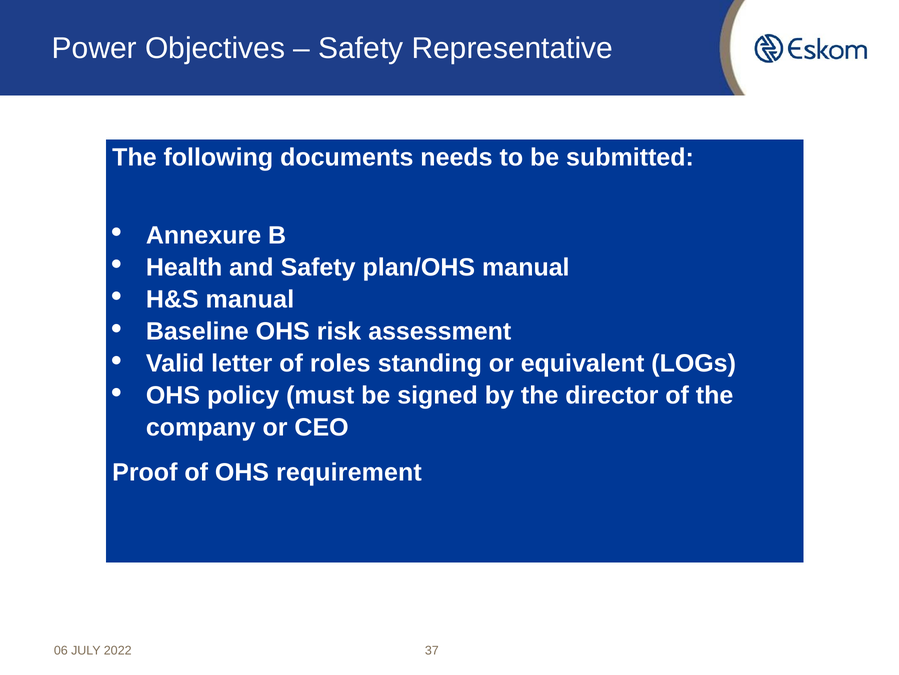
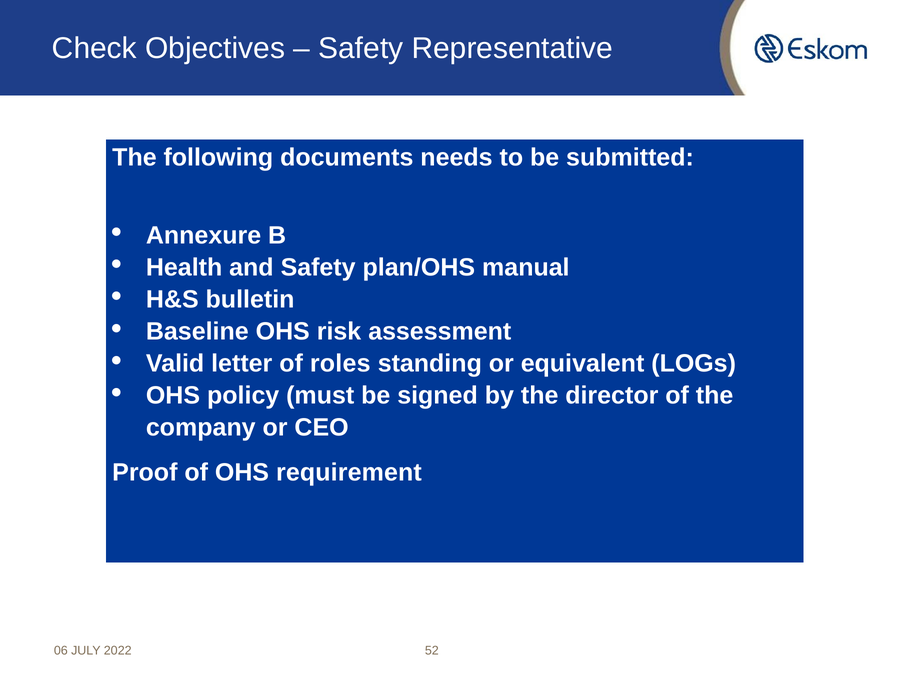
Power: Power -> Check (94, 48)
H&S manual: manual -> bulletin (250, 299)
37: 37 -> 52 (432, 650)
